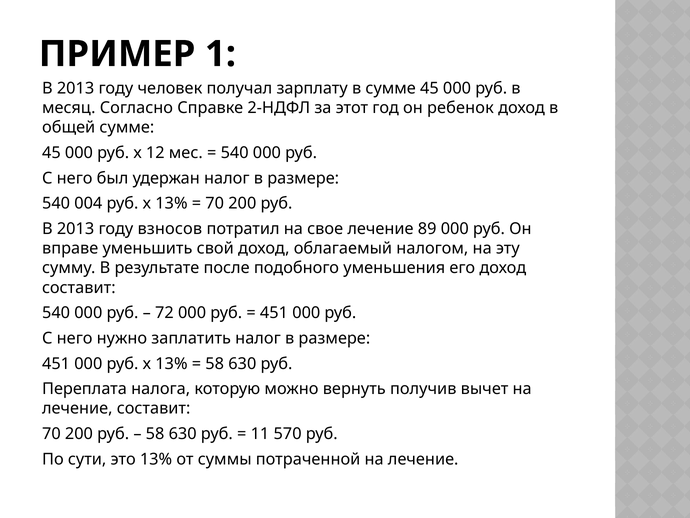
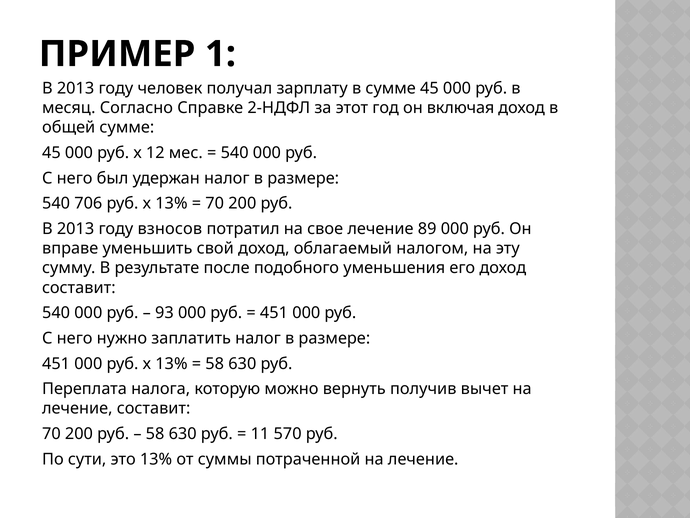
ребенок: ребенок -> включая (461, 108)
004: 004 -> 706 (88, 203)
72: 72 -> 93 (164, 313)
